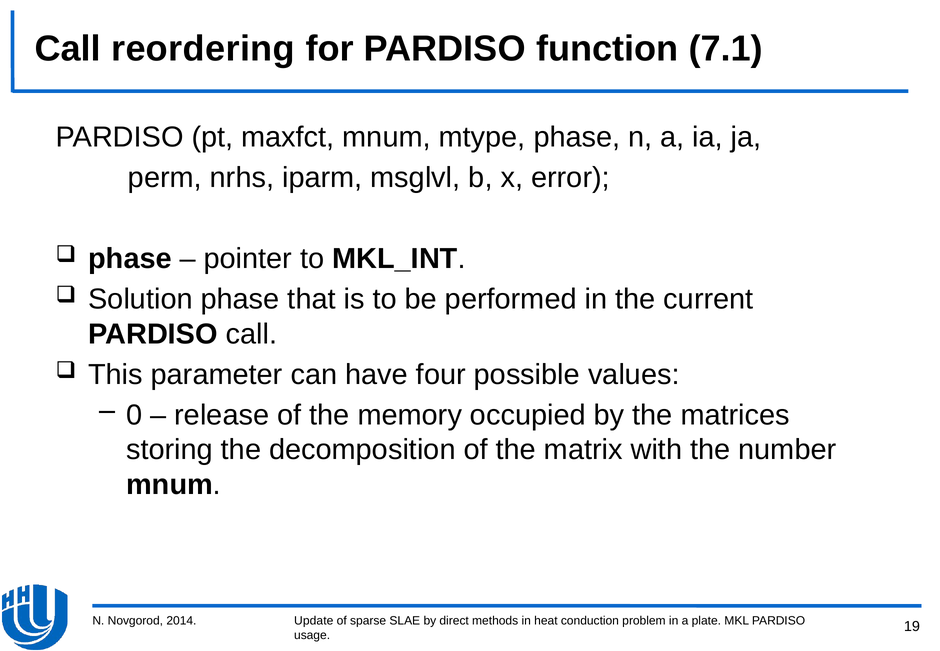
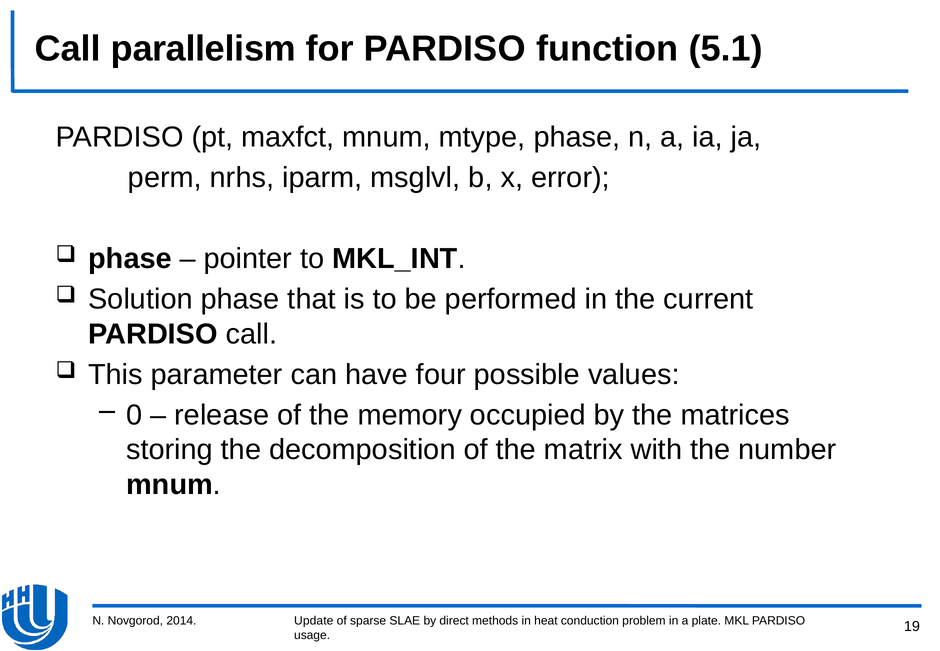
reordering: reordering -> parallelism (203, 49)
7.1: 7.1 -> 5.1 (726, 49)
